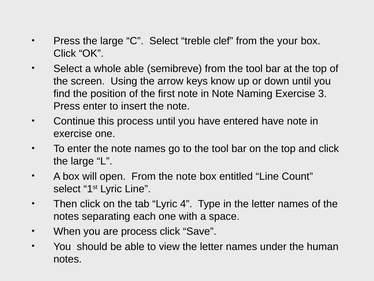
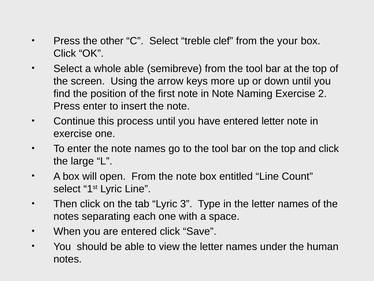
Press the large: large -> other (112, 41)
know: know -> more (223, 81)
3: 3 -> 2 (322, 93)
entered have: have -> letter (273, 121)
4: 4 -> 3 (186, 204)
are process: process -> entered (139, 231)
